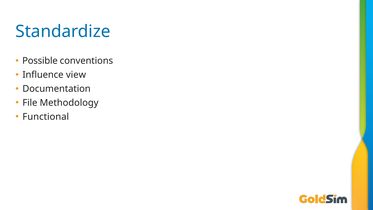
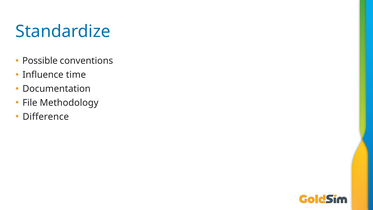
view: view -> time (76, 75)
Functional: Functional -> Difference (46, 117)
